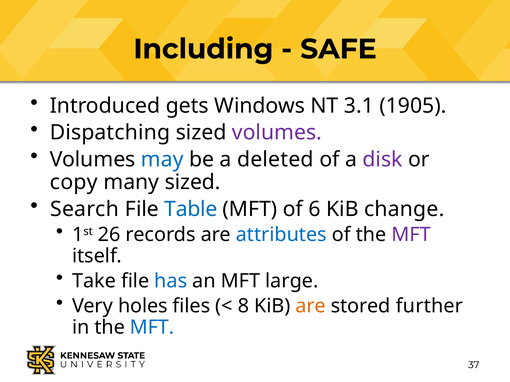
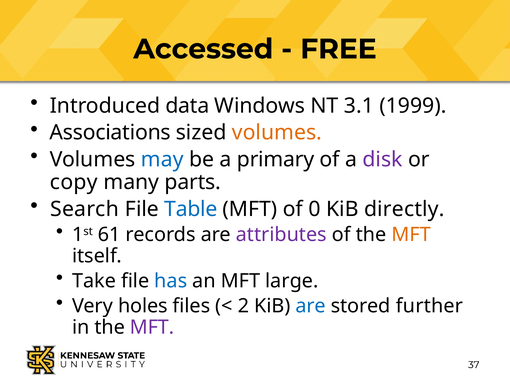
Including: Including -> Accessed (203, 49)
SAFE: SAFE -> FREE (338, 49)
gets: gets -> data (187, 106)
1905: 1905 -> 1999 (413, 106)
Dispatching: Dispatching -> Associations (110, 133)
volumes colour: purple -> orange (277, 133)
deleted: deleted -> primary (276, 160)
many sized: sized -> parts (193, 183)
6: 6 -> 0 (315, 209)
change: change -> directly (404, 209)
26: 26 -> 61 (109, 235)
attributes colour: blue -> purple (281, 235)
MFT colour: purple -> orange (411, 235)
8: 8 -> 2 (243, 306)
are colour: orange -> blue (311, 306)
MFT colour: blue -> purple (152, 328)
